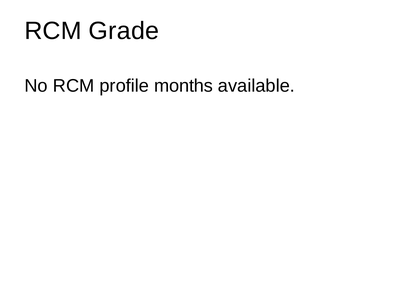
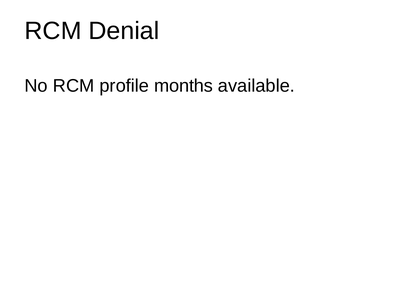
Grade: Grade -> Denial (124, 31)
